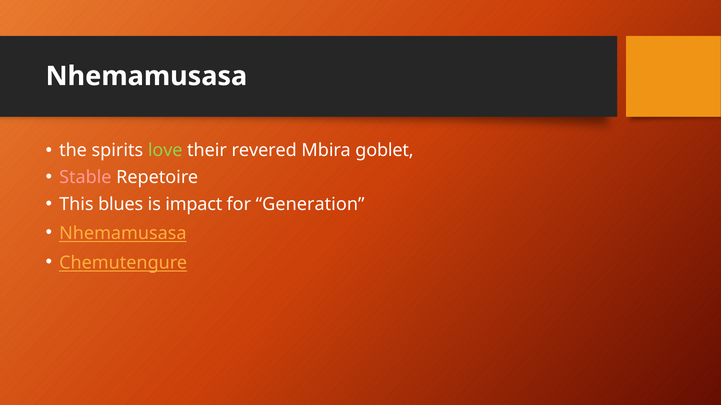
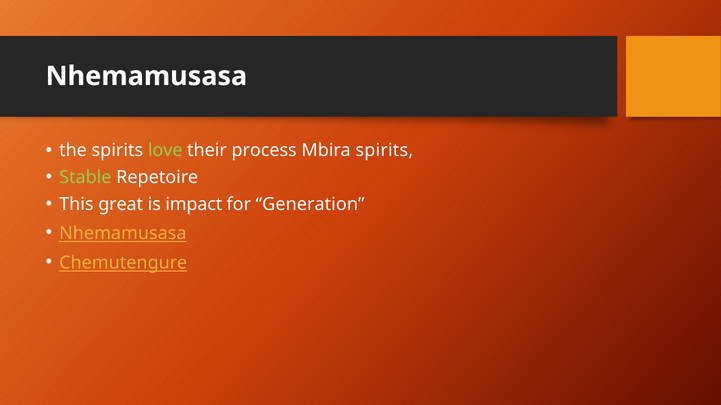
revered: revered -> process (264, 151)
Mbira goblet: goblet -> spirits (384, 151)
Stable colour: pink -> light green (85, 177)
blues: blues -> great (121, 204)
